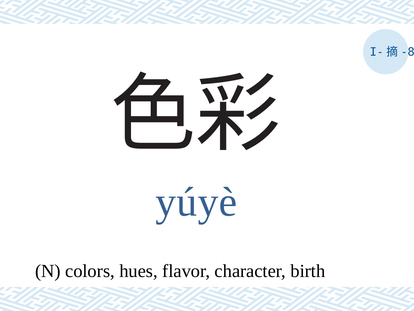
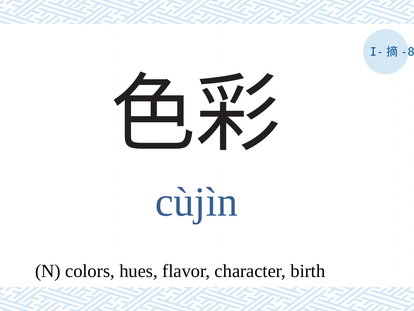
yúyè: yúyè -> cùjìn (197, 202)
